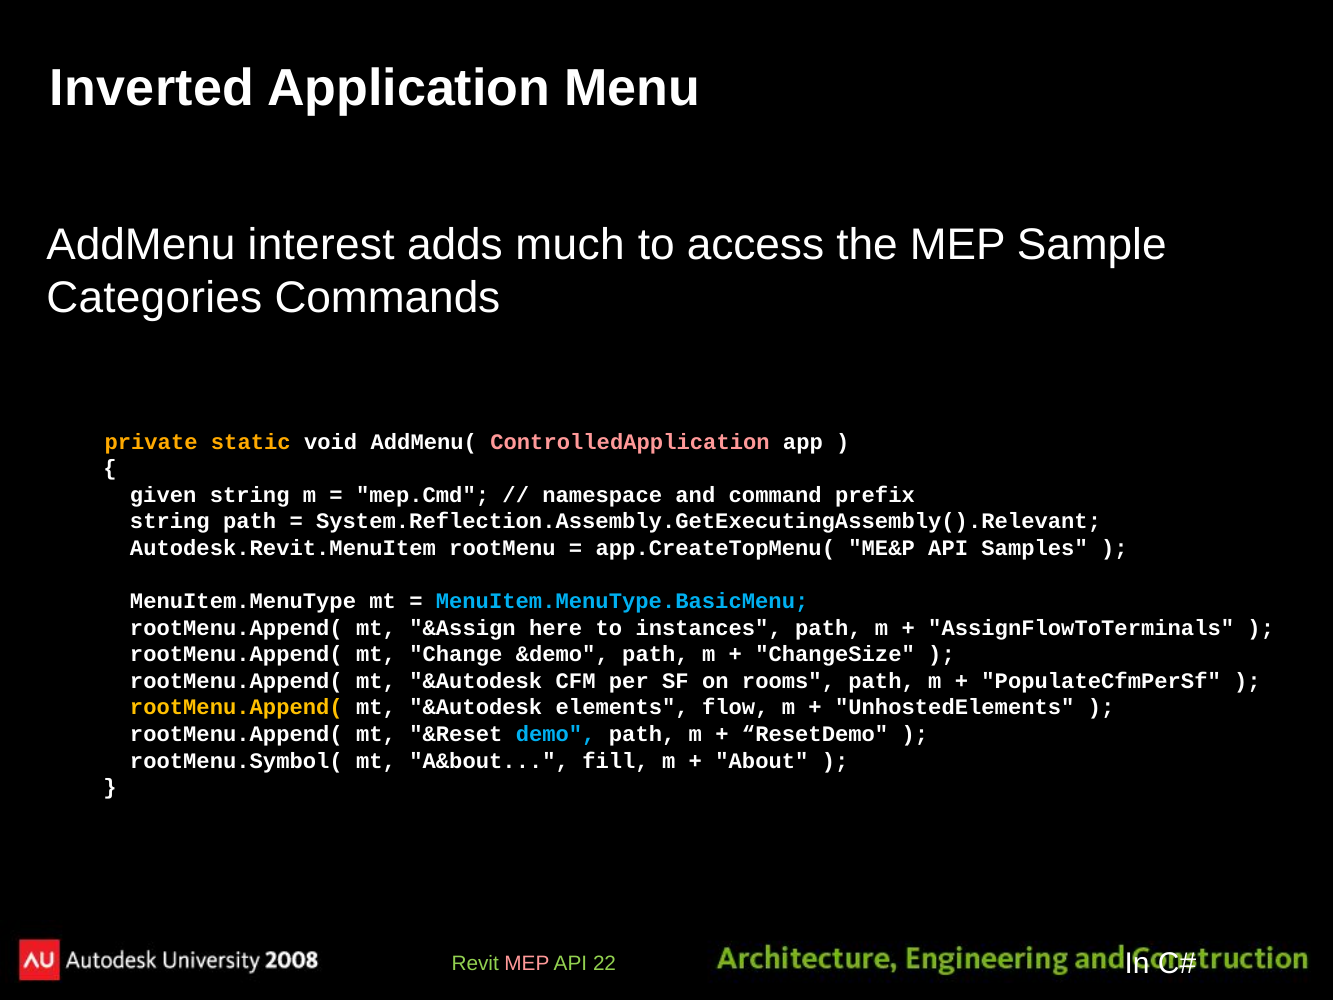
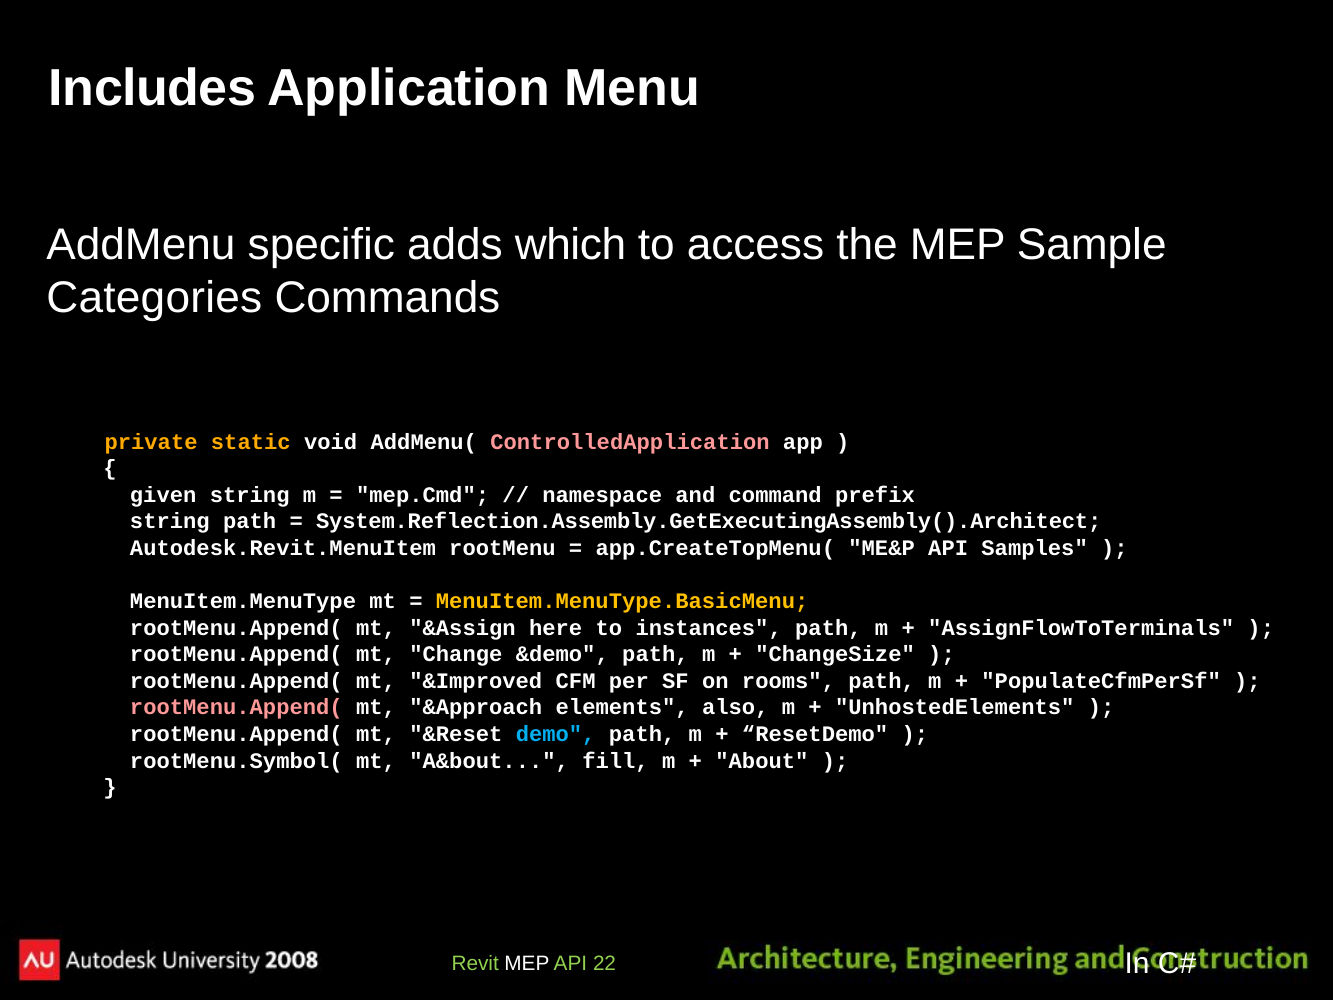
Inverted: Inverted -> Includes (153, 89)
interest: interest -> specific (321, 245)
much: much -> which (570, 245)
System.Reflection.Assembly.GetExecutingAssembly().Relevant: System.Reflection.Assembly.GetExecutingAssembly().Relevant -> System.Reflection.Assembly.GetExecutingAssembly().Architect (709, 521)
MenuItem.MenuType.BasicMenu colour: light blue -> yellow (622, 601)
&Autodesk: &Autodesk -> &Improved (476, 681)
rootMenu.Append( colour: yellow -> pink (236, 707)
&Autodesk: &Autodesk -> &Approach (476, 707)
flow: flow -> also (735, 707)
MEP colour: pink -> white (527, 963)
